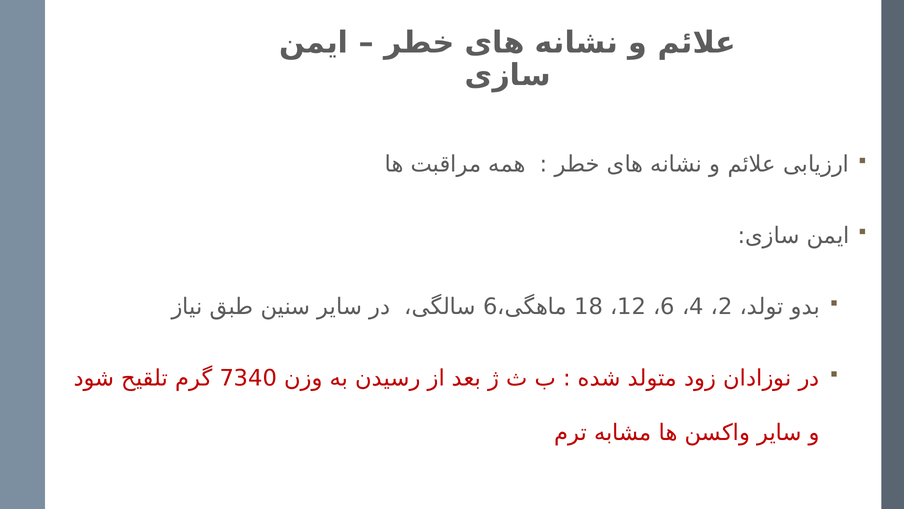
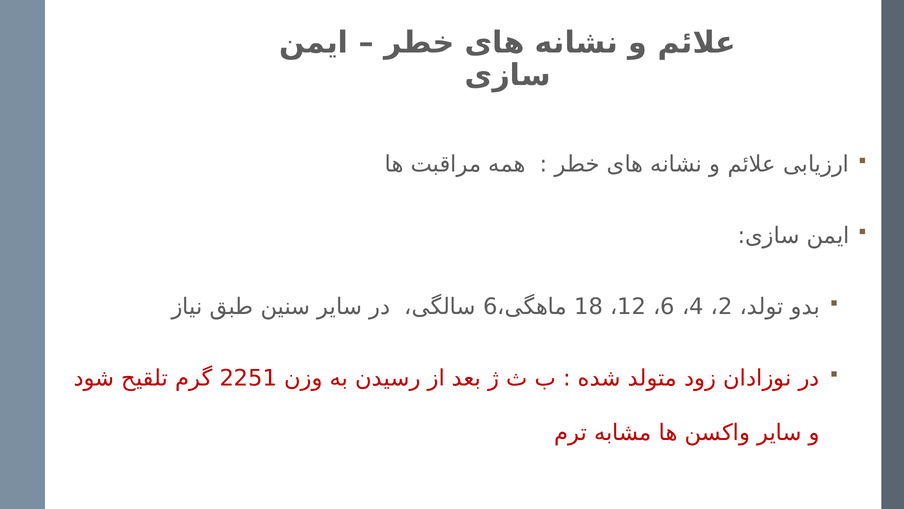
7340: 7340 -> 2251 (248, 378)
